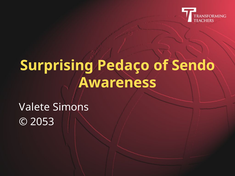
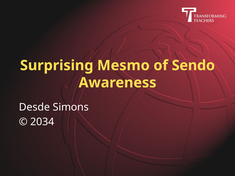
Pedaço: Pedaço -> Mesmo (123, 66)
Valete: Valete -> Desde (34, 107)
2053: 2053 -> 2034 (42, 122)
